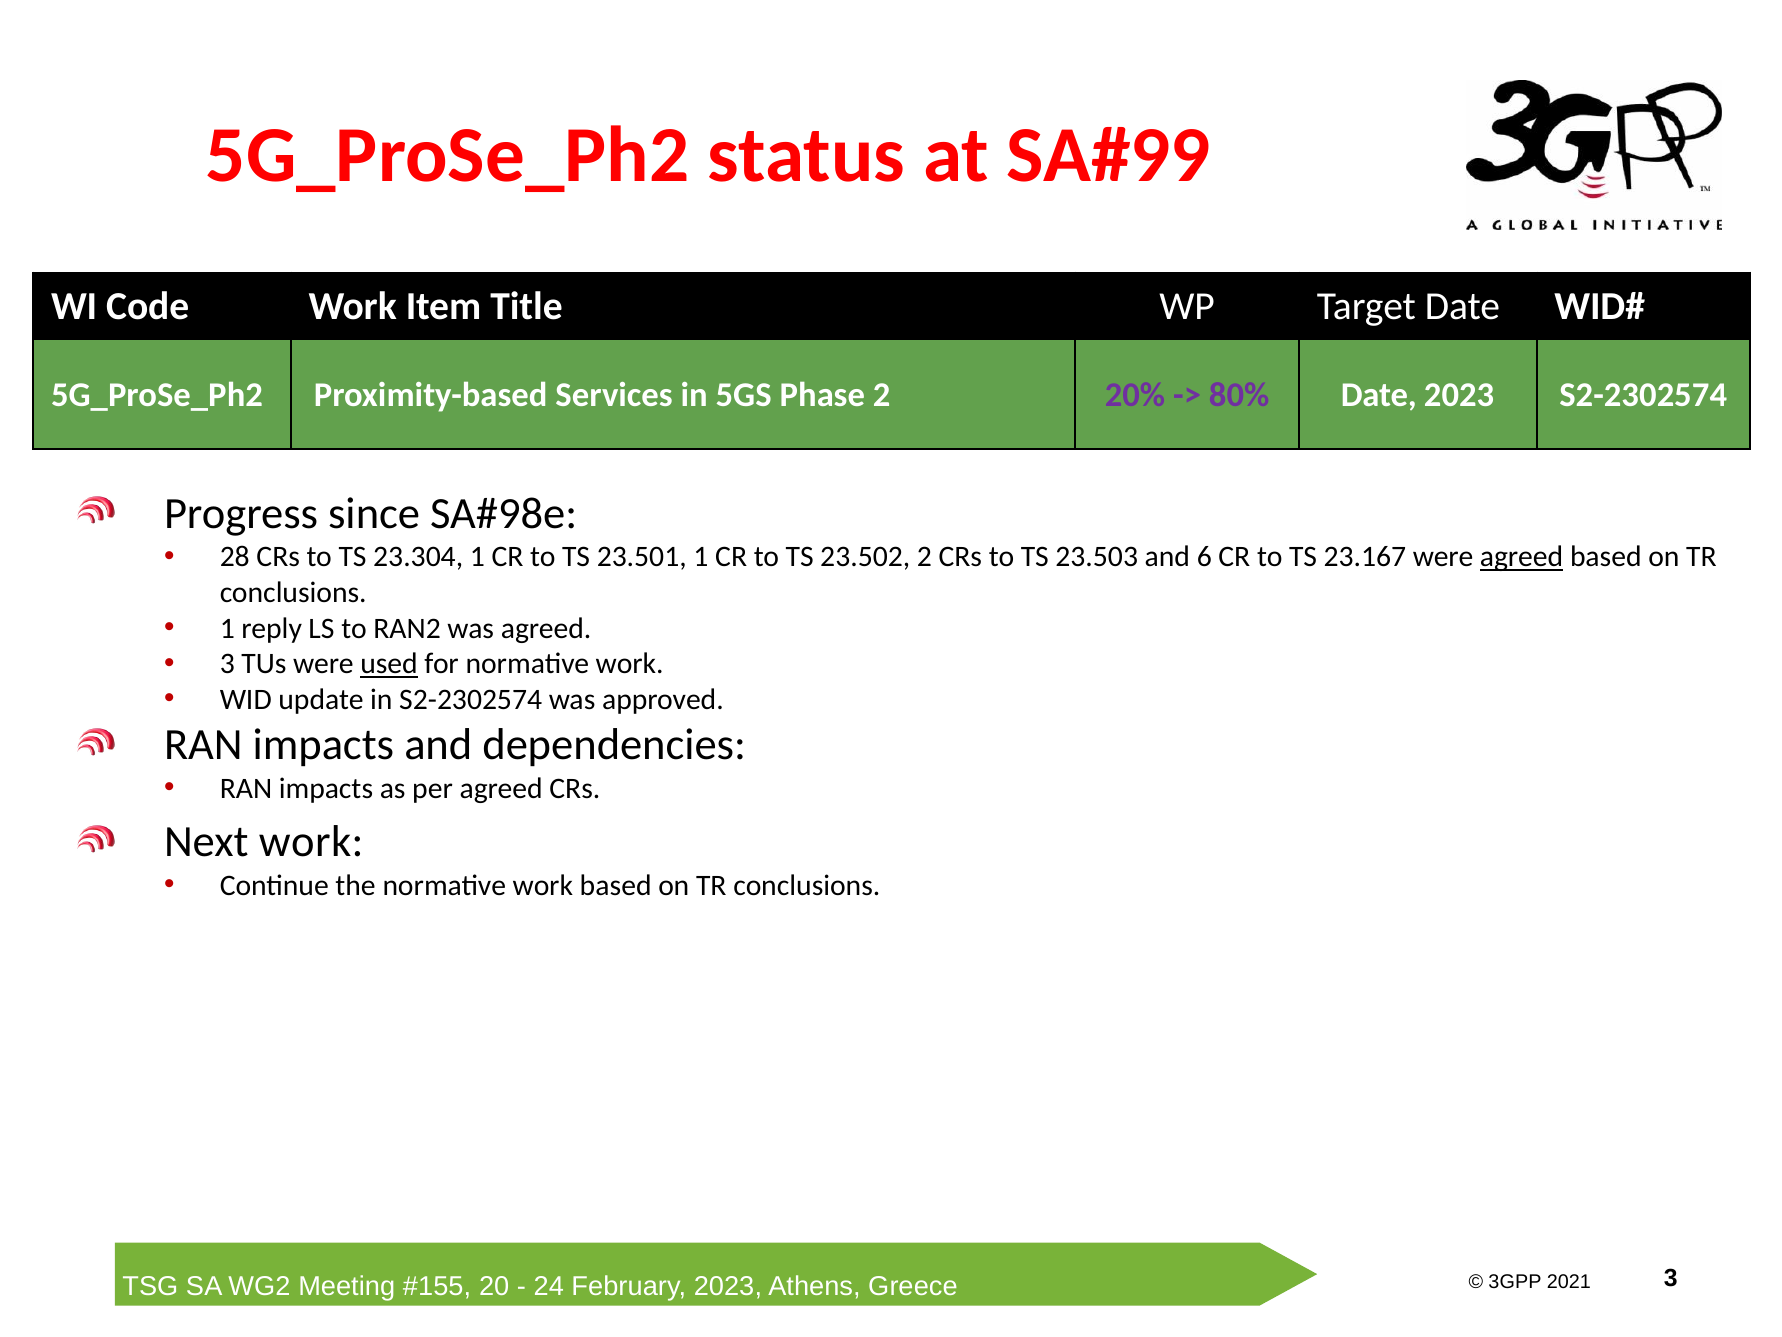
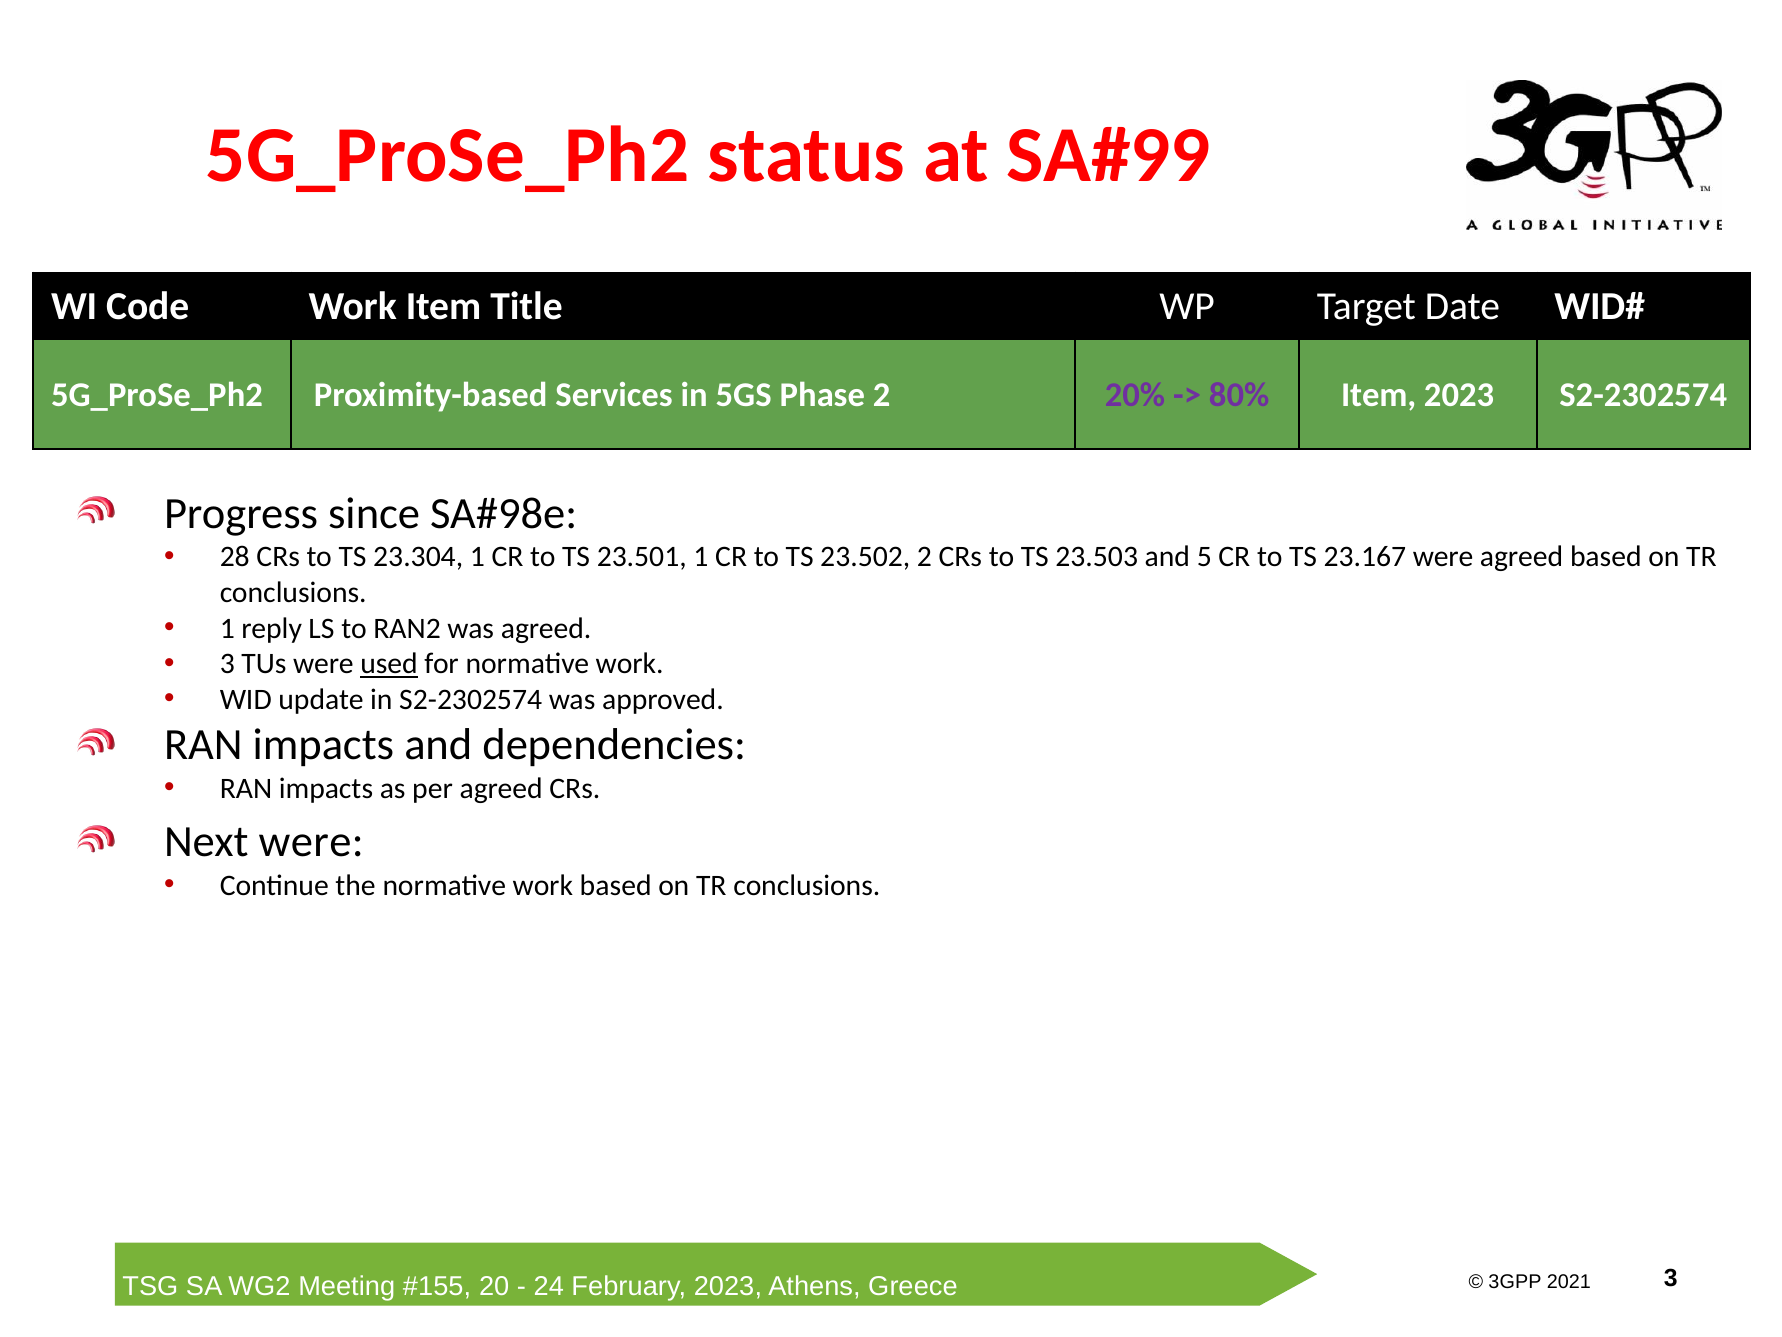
80% Date: Date -> Item (1379, 394)
6: 6 -> 5 (1204, 557)
agreed underline: present -> none (1522, 557)
Next work: work -> were (311, 842)
